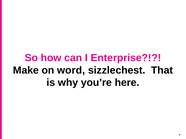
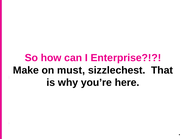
word: word -> must (71, 70)
